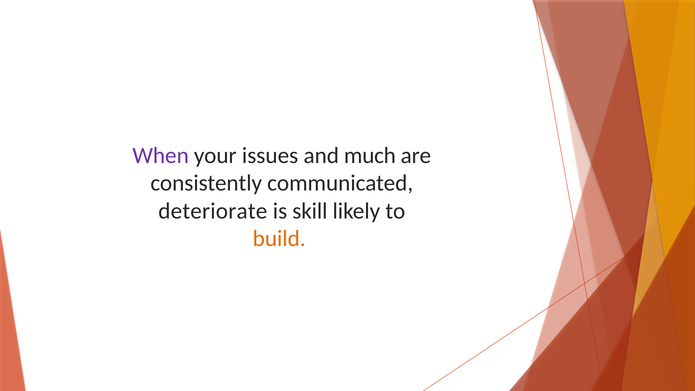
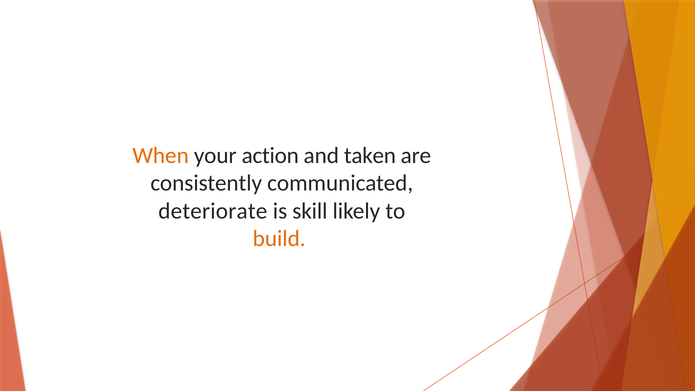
When colour: purple -> orange (161, 155)
issues: issues -> action (270, 155)
much: much -> taken (370, 155)
